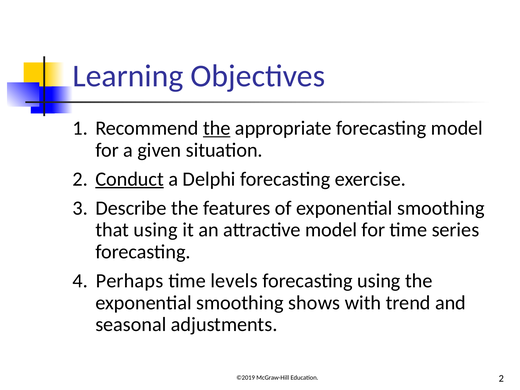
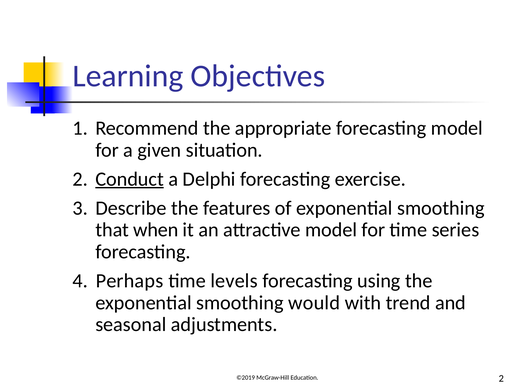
the underline: present -> none (217, 128)
that using: using -> when (156, 230)
shows: shows -> would (314, 303)
